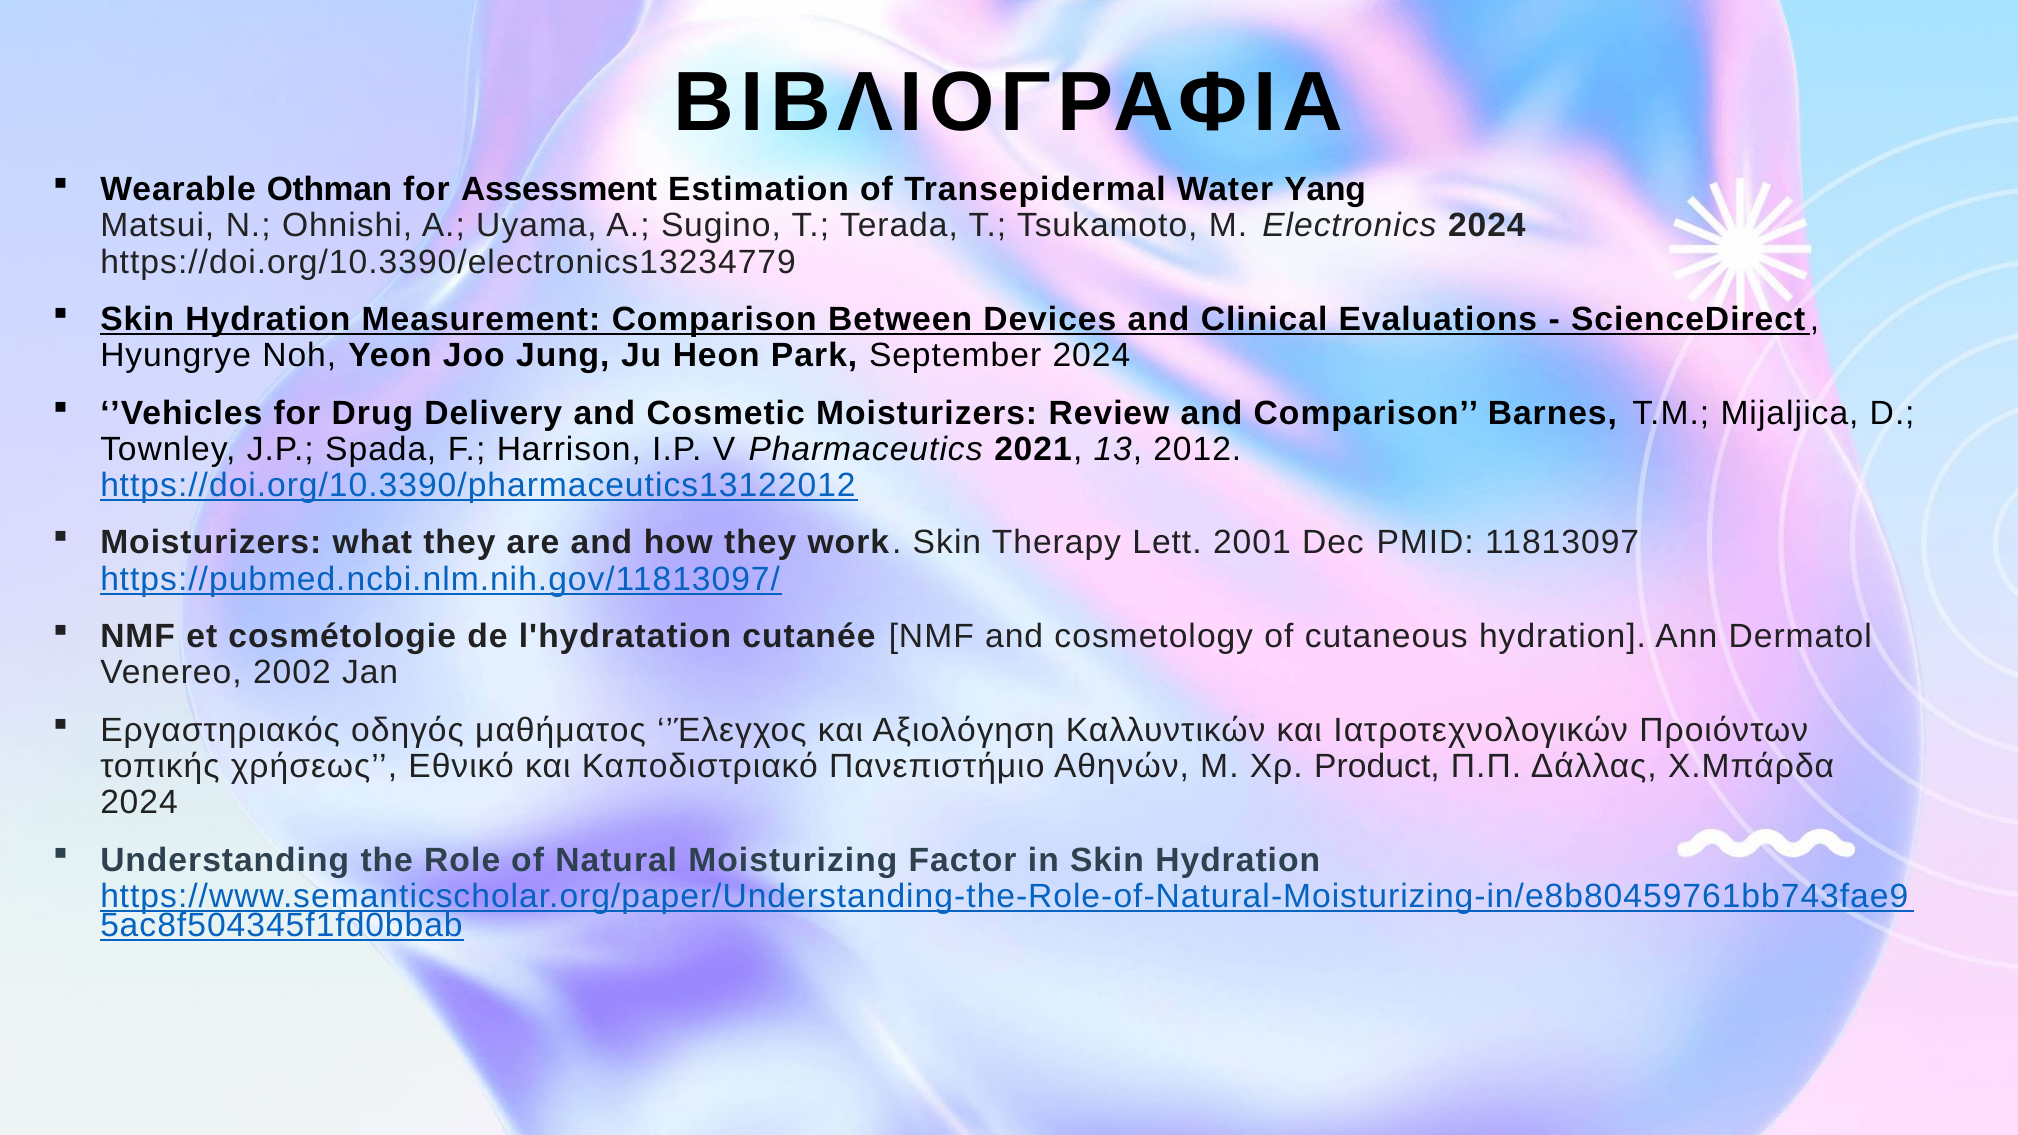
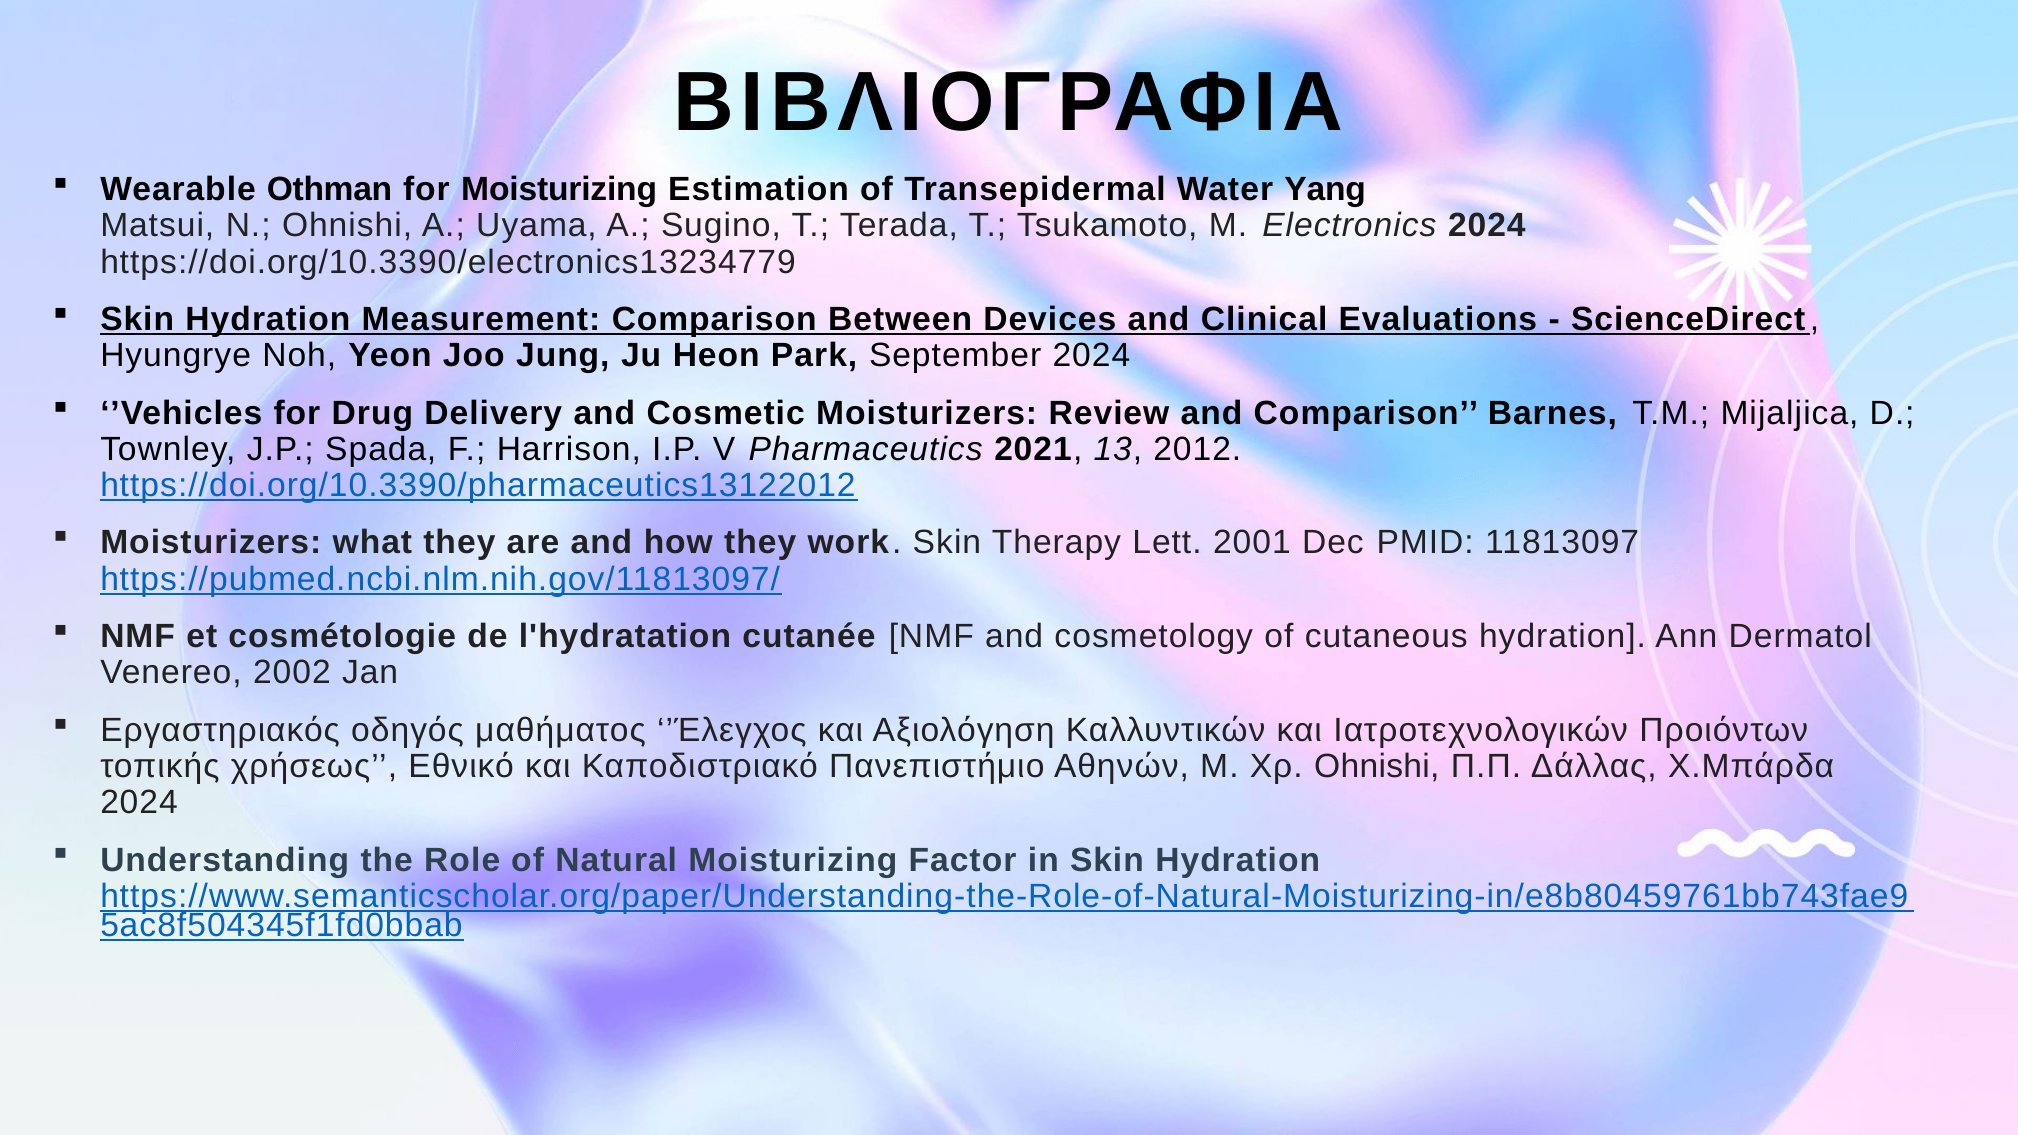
for Assessment: Assessment -> Moisturizing (559, 189)
Χρ Product: Product -> Ohnishi (1377, 766)
